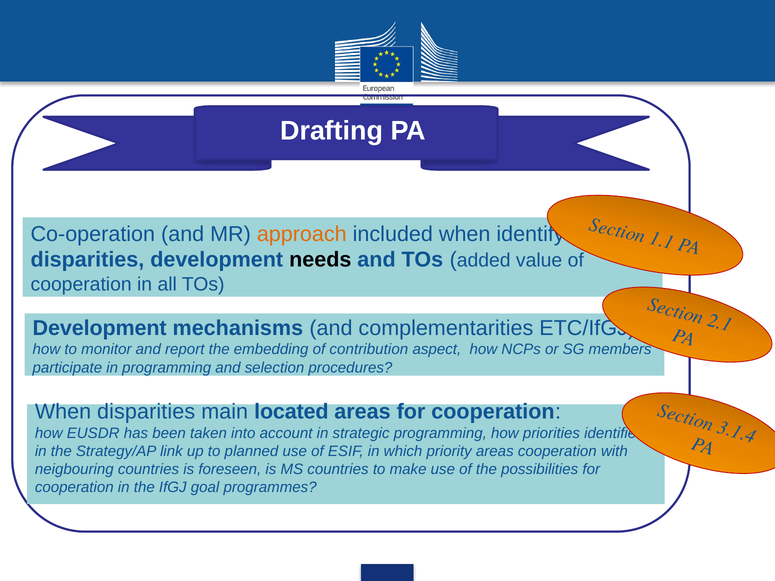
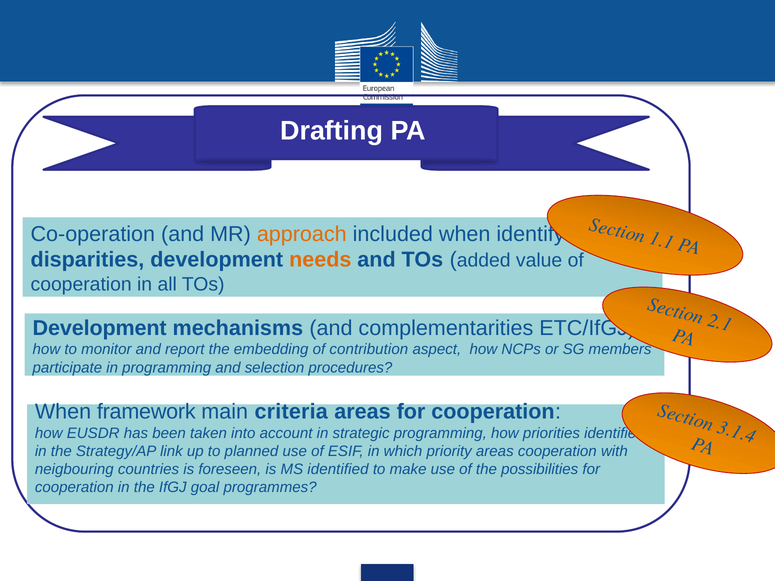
needs colour: black -> orange (320, 260)
When disparities: disparities -> framework (146, 412)
located: located -> criteria (291, 412)
MS countries: countries -> identified (338, 470)
